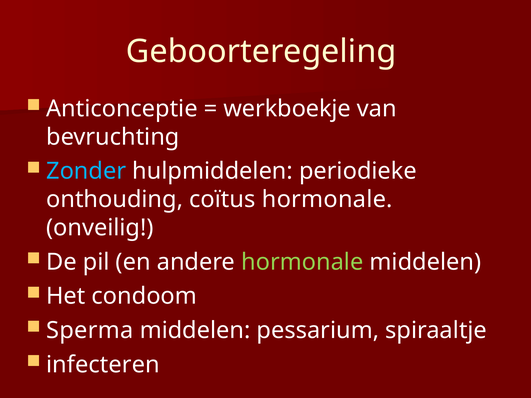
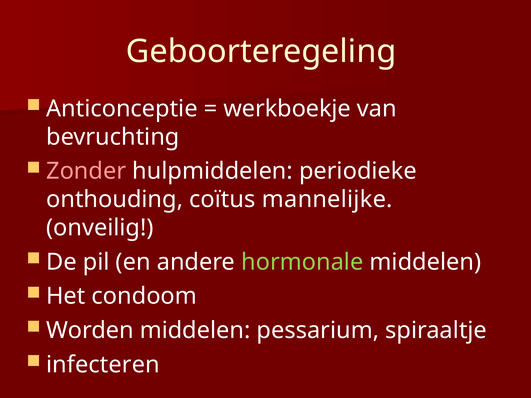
Zonder colour: light blue -> pink (86, 171)
coïtus hormonale: hormonale -> mannelijke (327, 200)
Sperma: Sperma -> Worden (90, 331)
